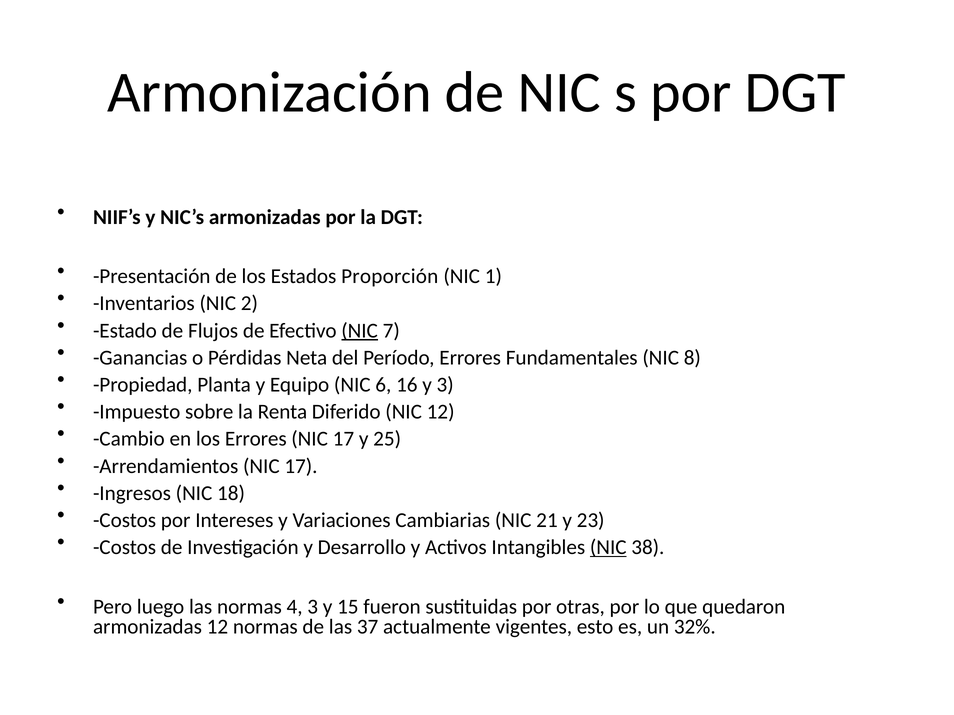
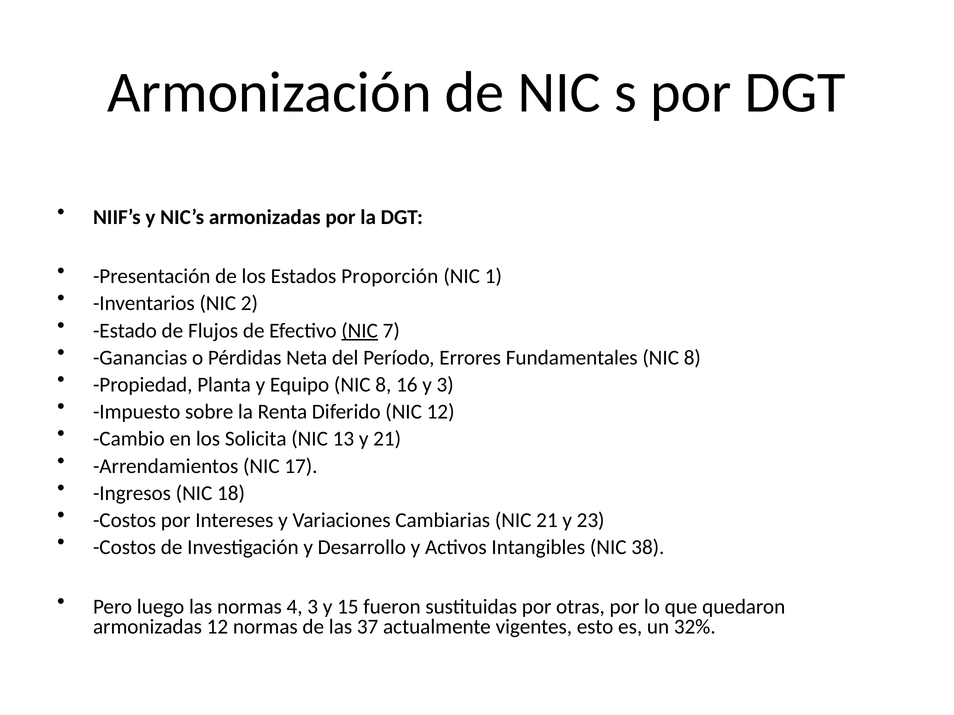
Equipo NIC 6: 6 -> 8 (383, 385)
los Errores: Errores -> Solicita (256, 439)
17: 17 -> 13 (343, 439)
y 25: 25 -> 21 (387, 439)
NIC underline: present -> none (608, 548)
